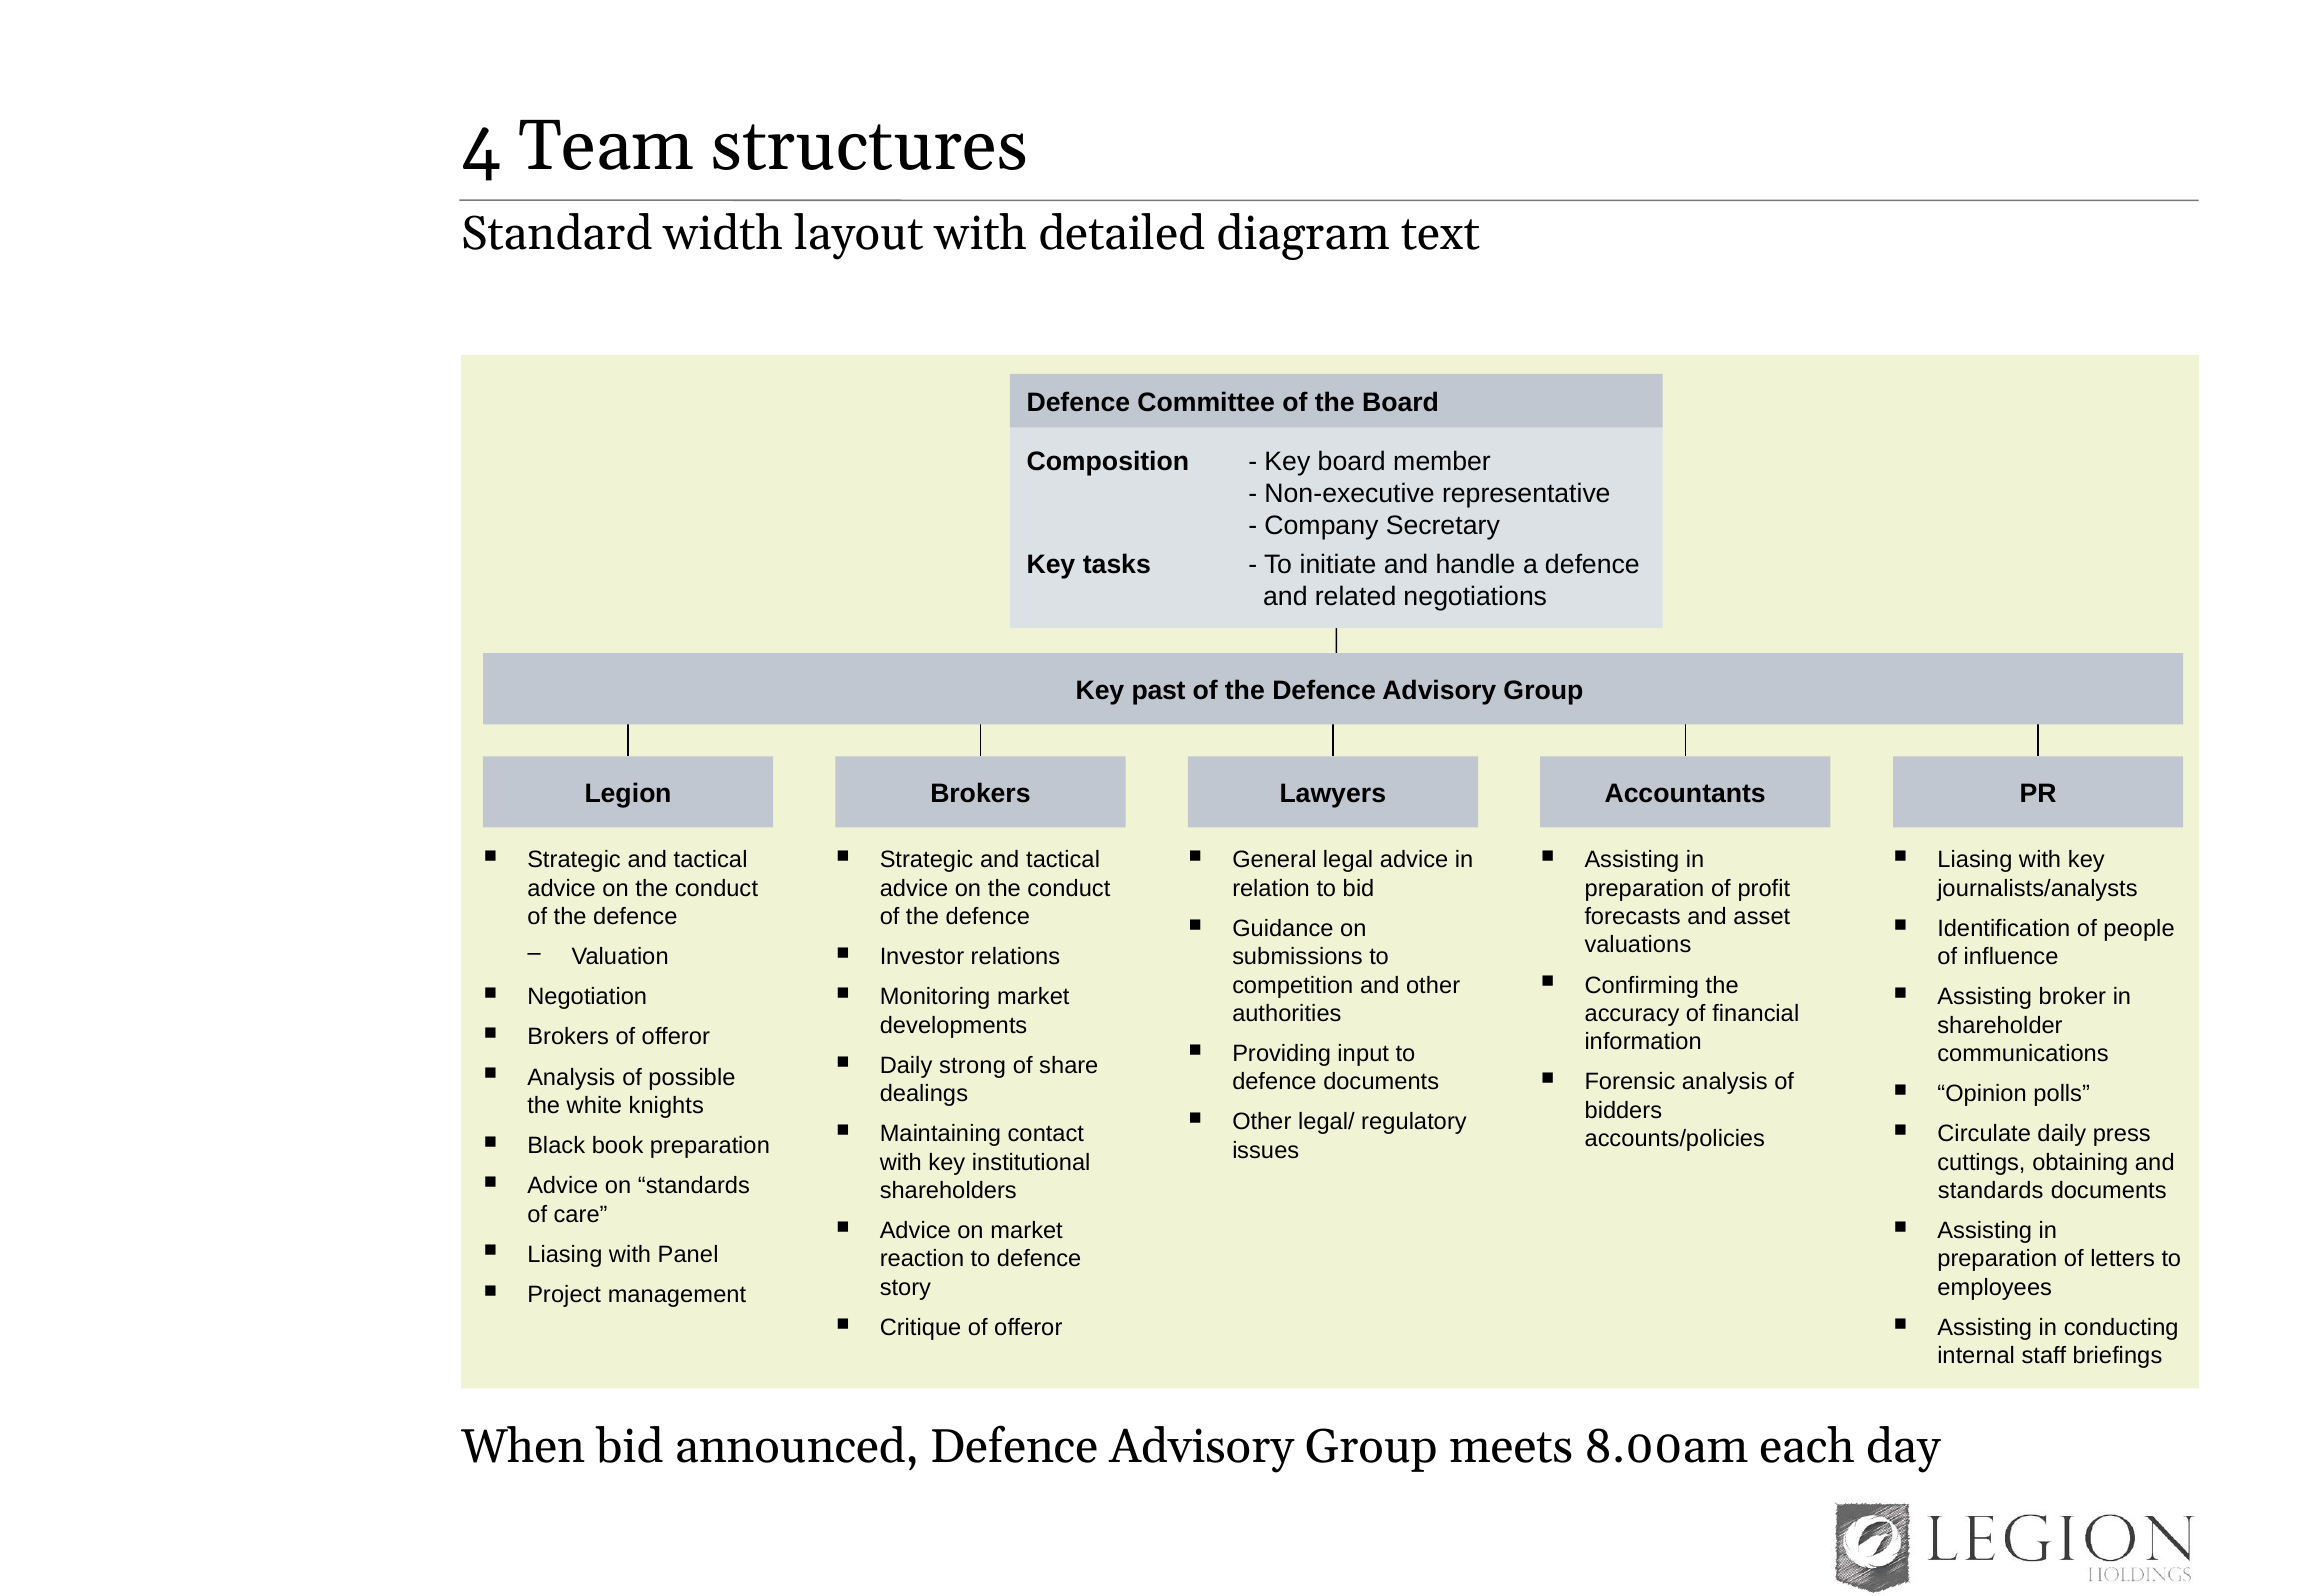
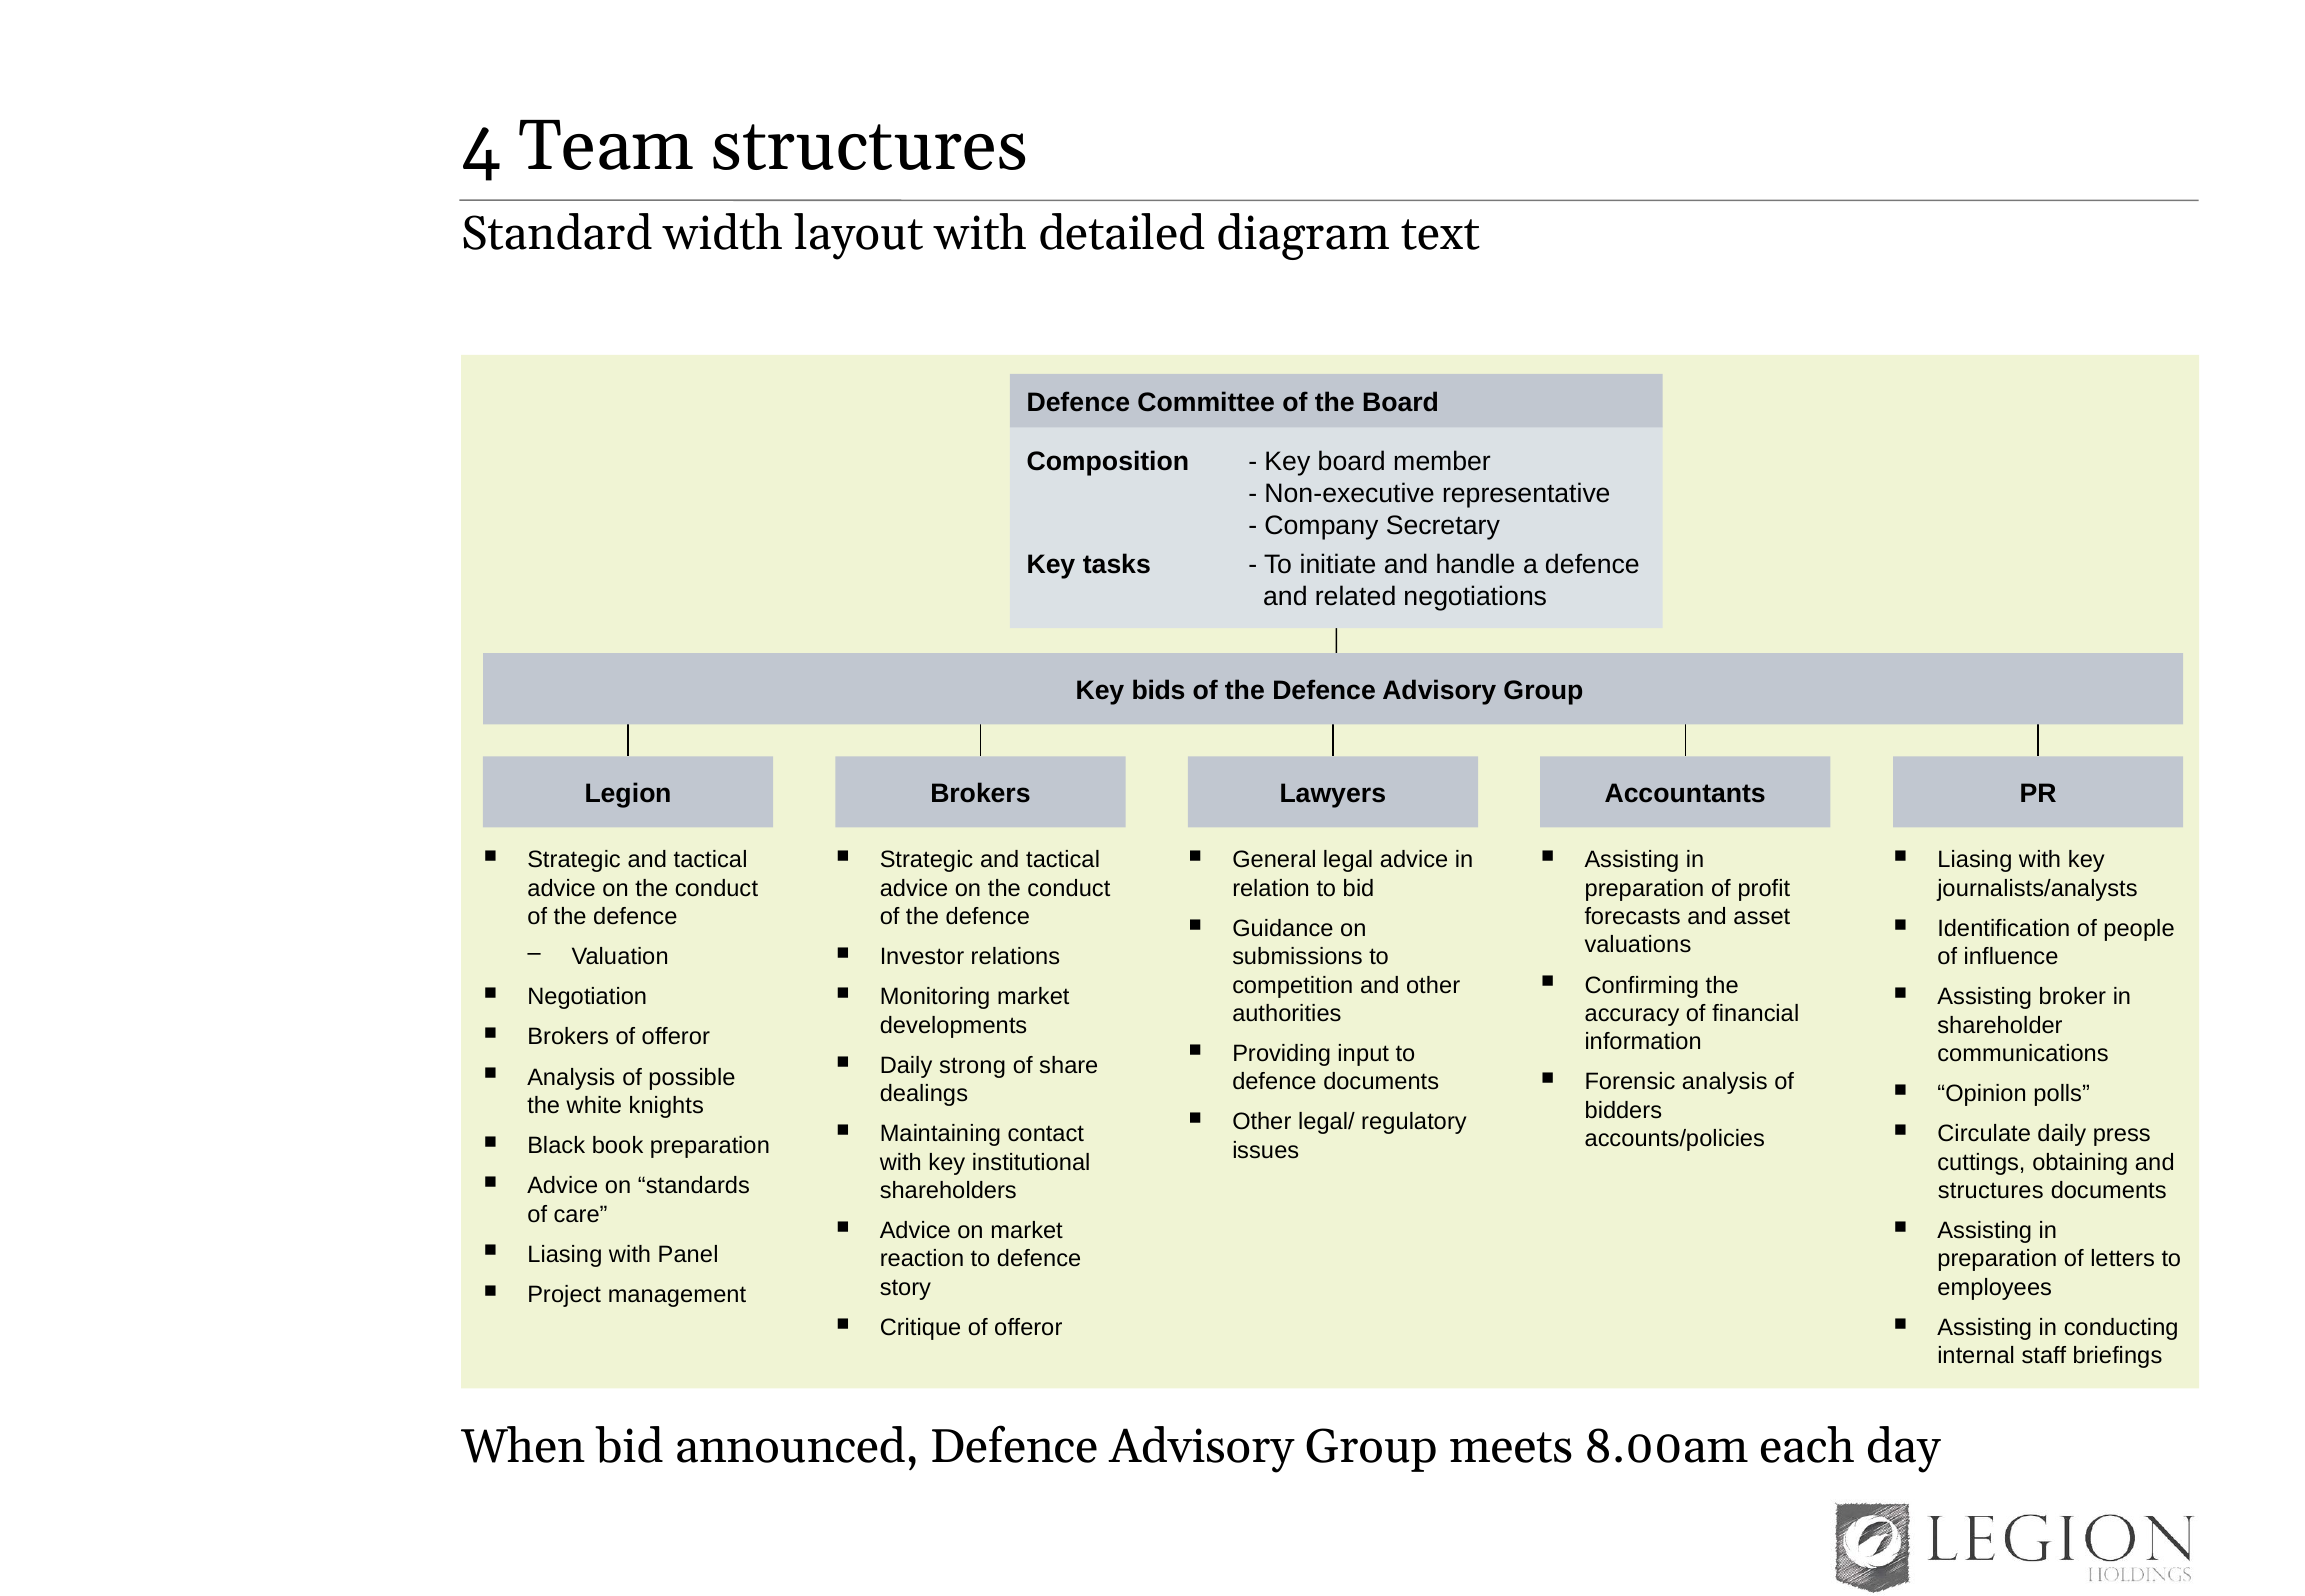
past: past -> bids (1159, 691)
standards: standards -> structures (1991, 1191)
